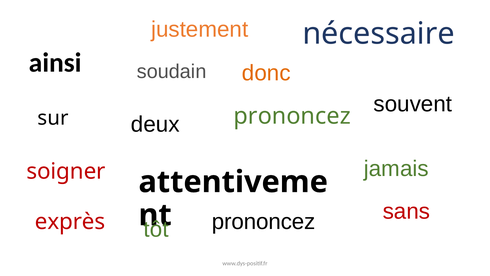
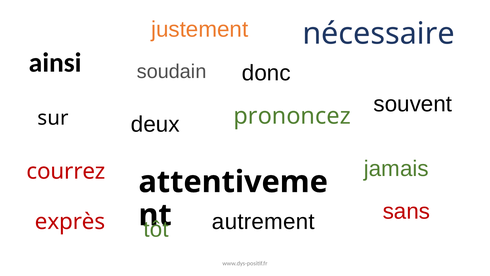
donc colour: orange -> black (266, 73)
soigner: soigner -> courrez (66, 171)
prononcez: prononcez -> autrement (263, 221)
